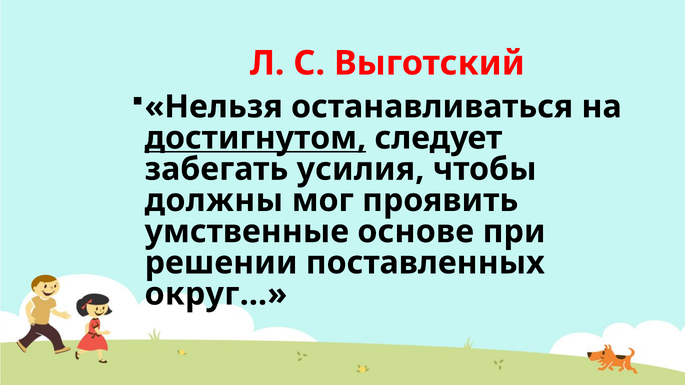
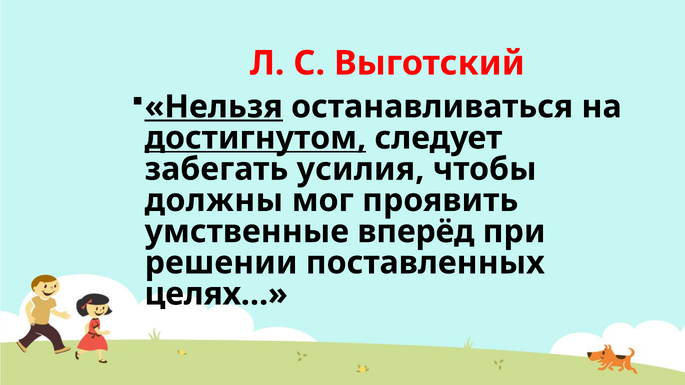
Нельзя underline: none -> present (214, 107)
основе: основе -> вперёд (416, 232)
округ…: округ… -> целях… (216, 294)
